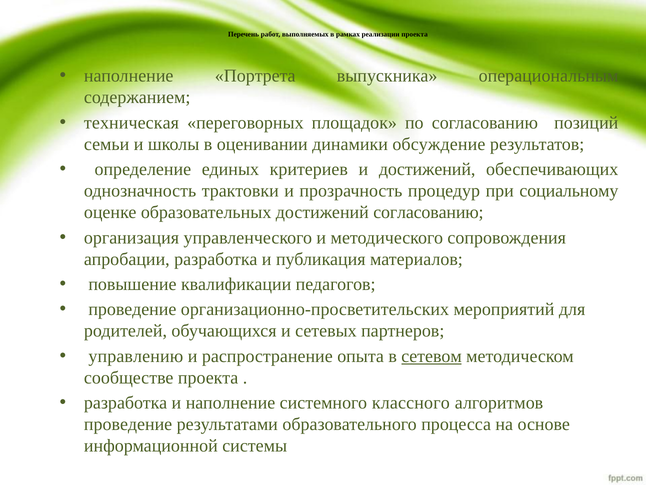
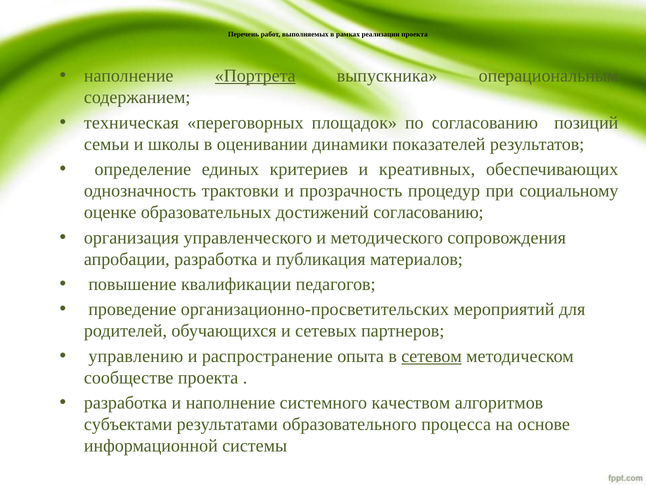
Портрета underline: none -> present (255, 76)
обсуждение: обсуждение -> показателей (439, 144)
и достижений: достижений -> креативных (427, 169)
классного: классного -> качеством (411, 403)
проведение: проведение -> субъектами (128, 424)
